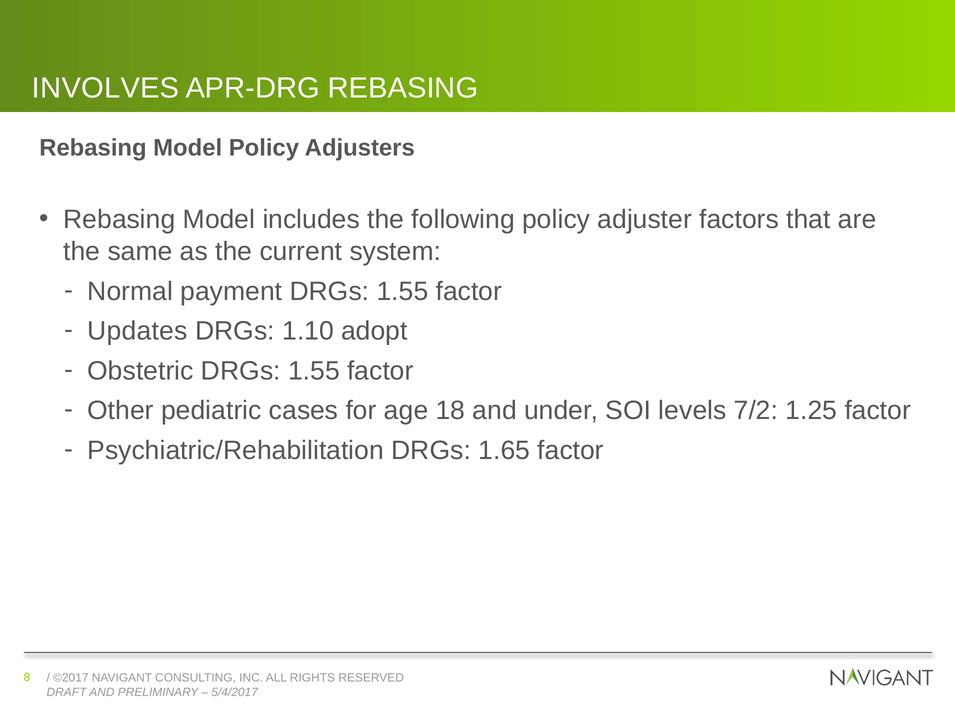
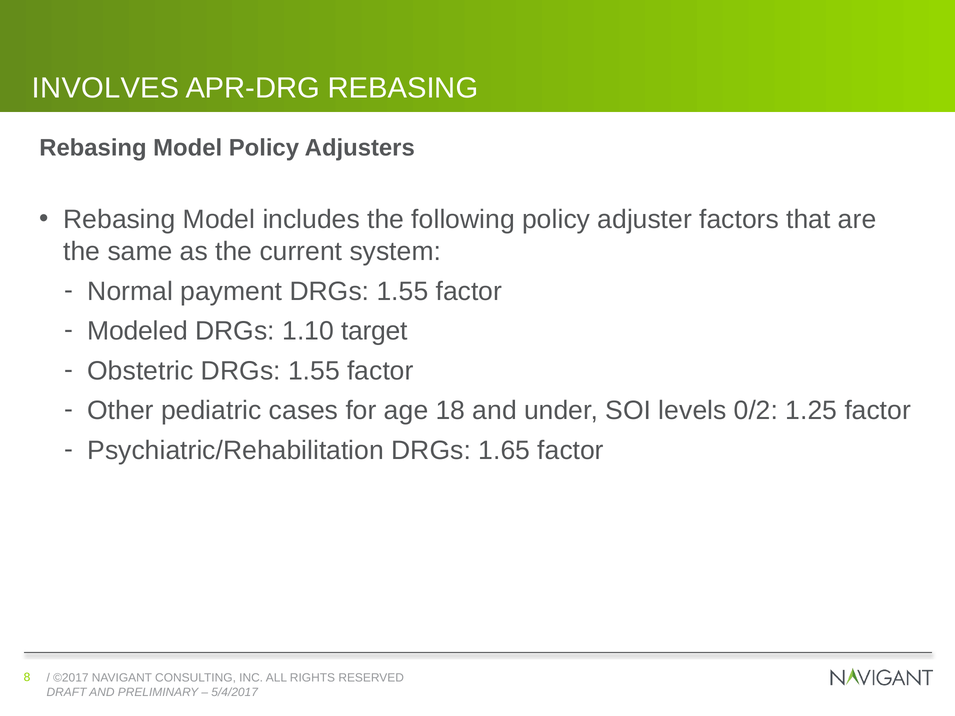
Updates: Updates -> Modeled (138, 331)
adopt: adopt -> target (375, 331)
7/2: 7/2 -> 0/2 (756, 411)
